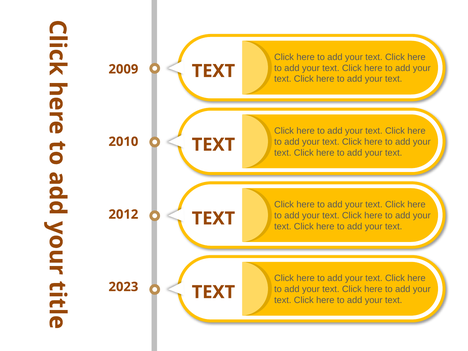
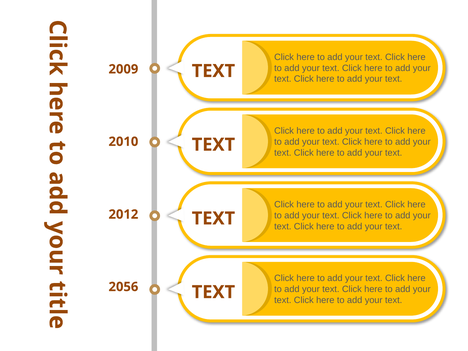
2023: 2023 -> 2056 (123, 287)
